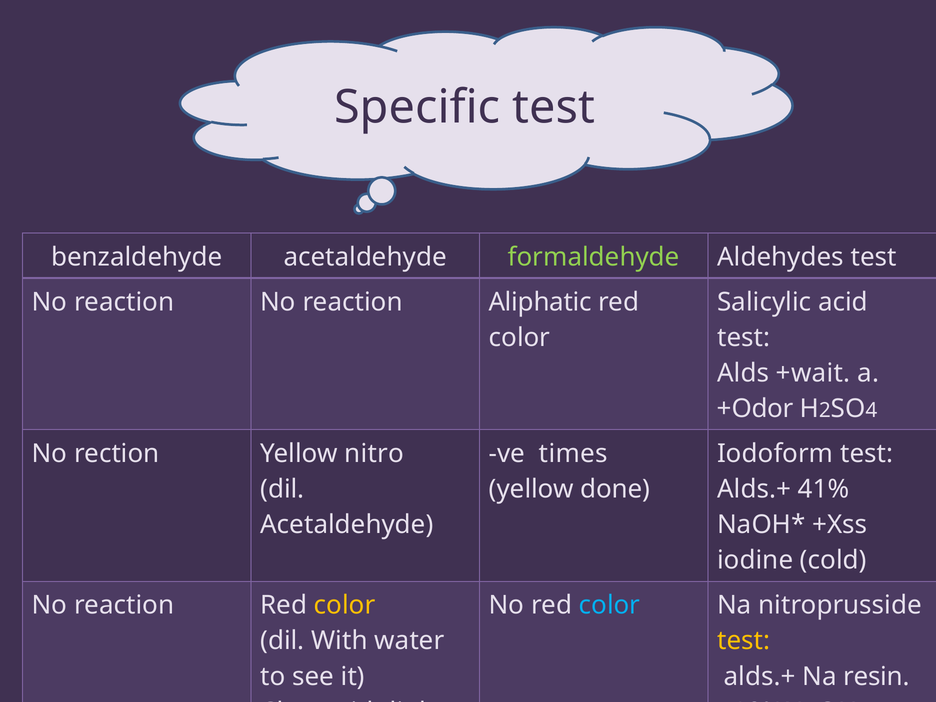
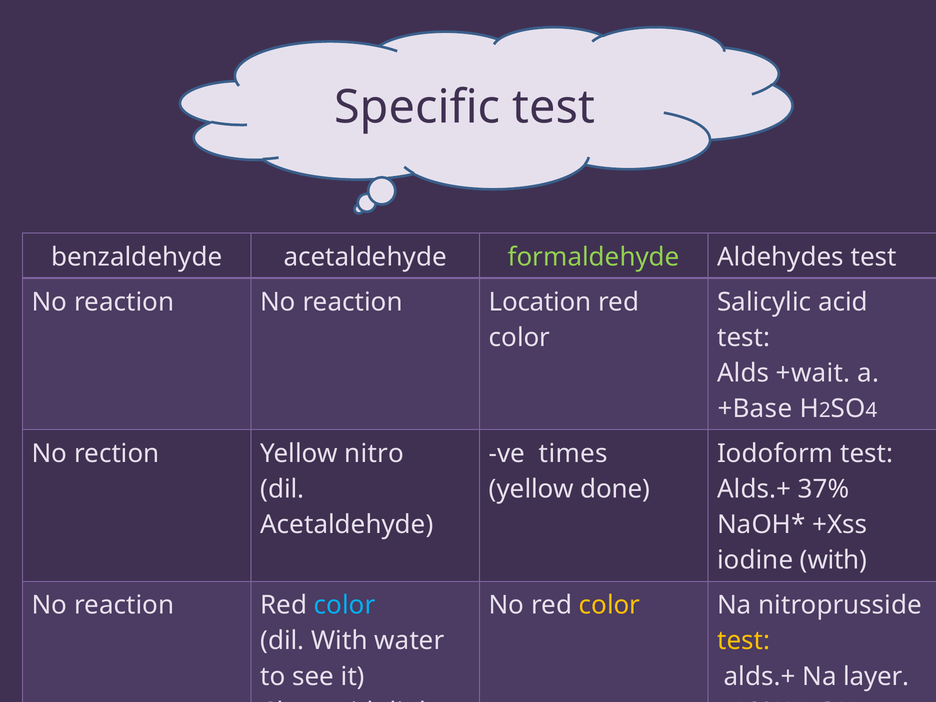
Aliphatic: Aliphatic -> Location (540, 302)
+Odor: +Odor -> +Base (755, 409)
41%: 41% -> 37% (823, 489)
iodine cold: cold -> with (834, 560)
color colour: yellow -> light blue (345, 605)
color colour: light blue -> yellow (610, 605)
resin: resin -> layer (876, 676)
